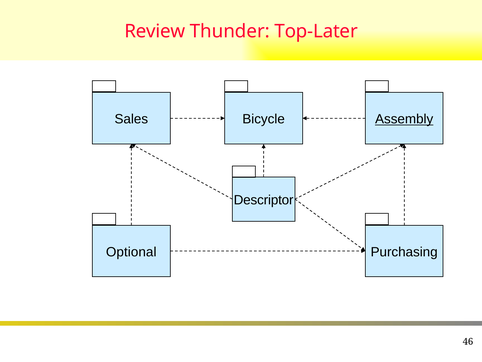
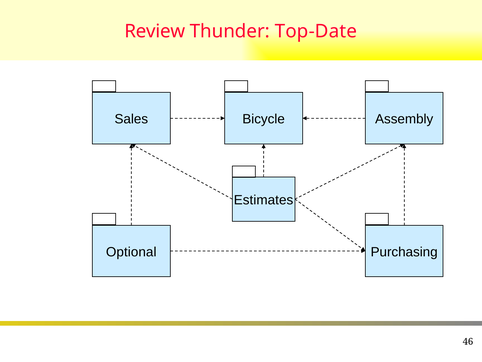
Top-Later: Top-Later -> Top-Date (316, 31)
Assembly underline: present -> none (404, 119)
Descriptor: Descriptor -> Estimates (264, 200)
